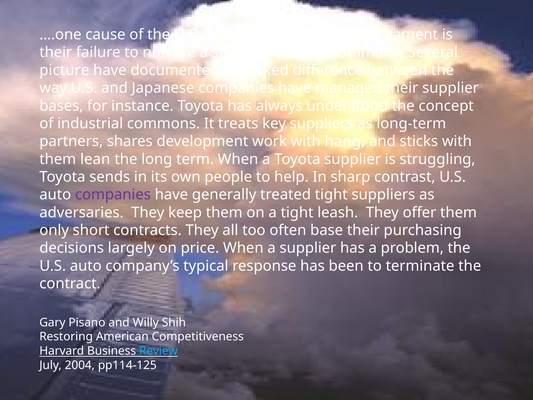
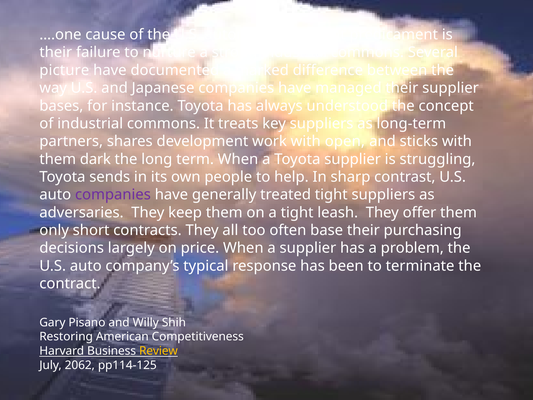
hang: hang -> open (345, 141)
lean: lean -> dark (95, 159)
Review colour: light blue -> yellow (158, 351)
2004: 2004 -> 2062 (80, 365)
